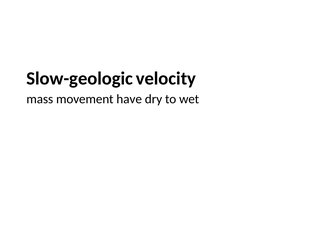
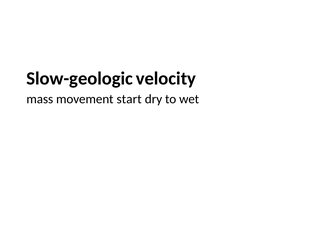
have: have -> start (129, 99)
